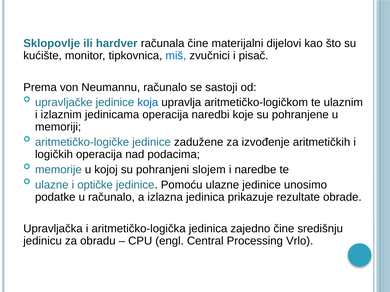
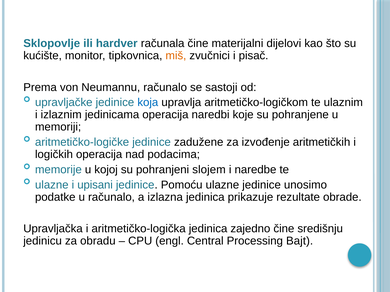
miš colour: blue -> orange (176, 56)
optičke: optičke -> upisani (95, 185)
Vrlo: Vrlo -> Bajt (300, 241)
